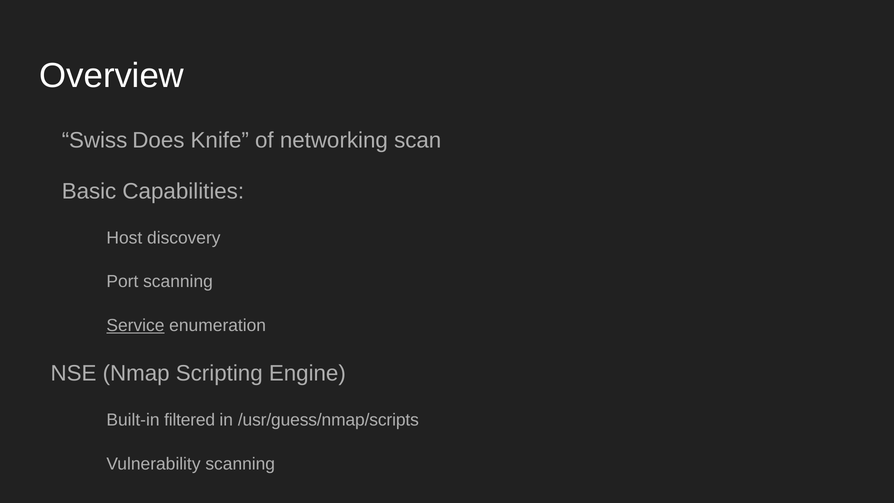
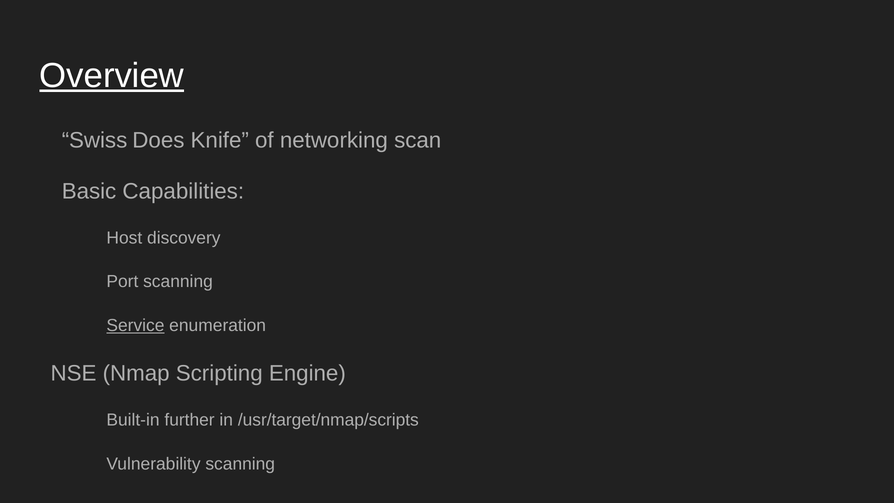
Overview underline: none -> present (112, 76)
filtered: filtered -> further (190, 420)
/usr/guess/nmap/scripts: /usr/guess/nmap/scripts -> /usr/target/nmap/scripts (328, 420)
